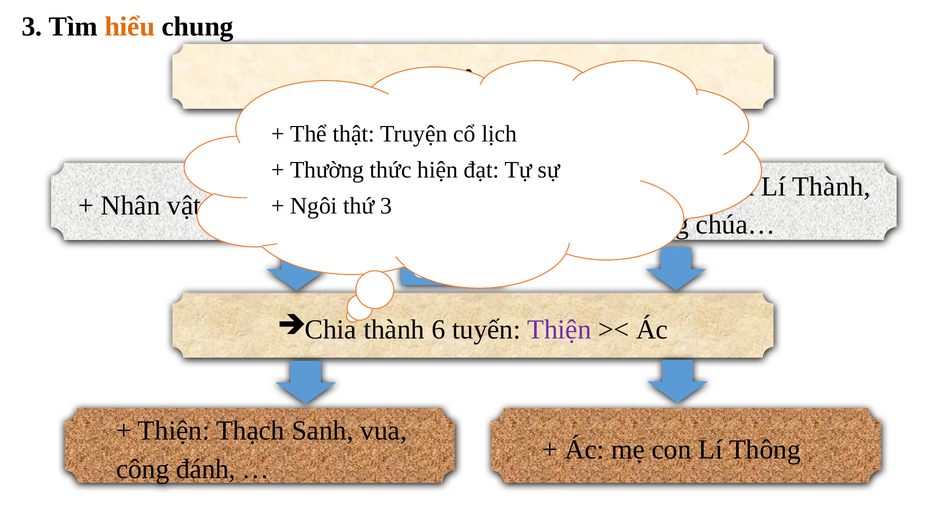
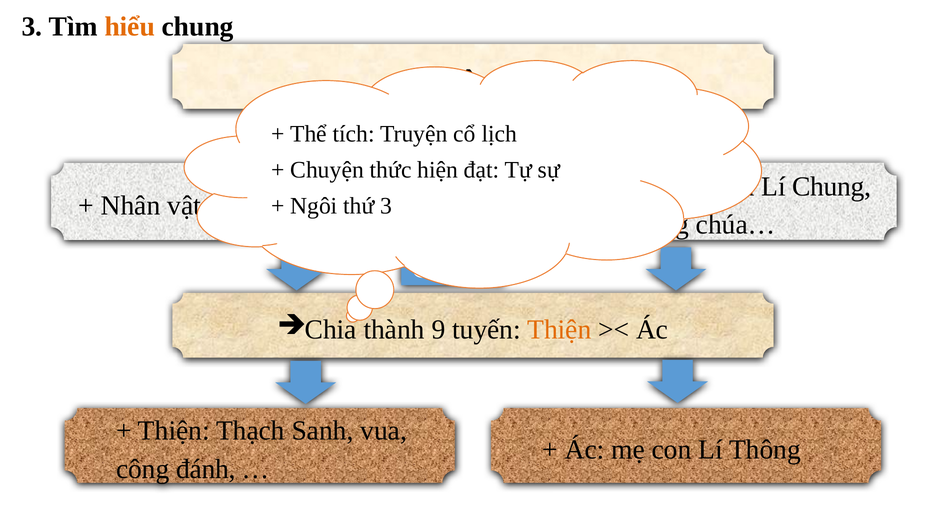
thật: thật -> tích (354, 134)
Thường: Thường -> Chuyện (327, 170)
Lí Thành: Thành -> Chung (832, 187)
6: 6 -> 9 (438, 329)
Thiện colour: purple -> orange (559, 329)
